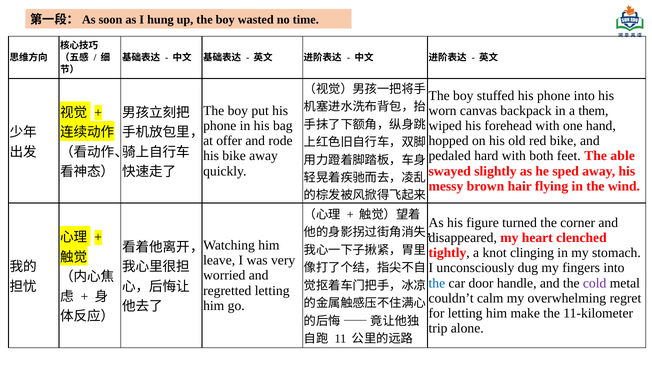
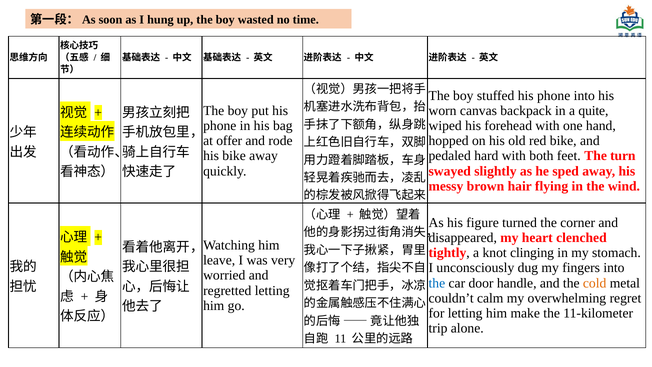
them: them -> quite (593, 111)
able: able -> turn (623, 156)
cold colour: purple -> orange (595, 283)
